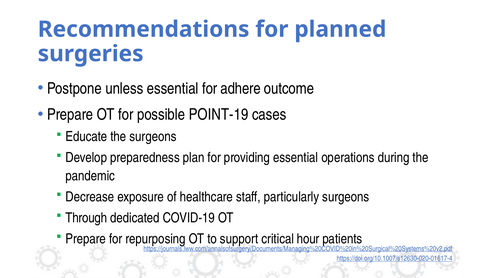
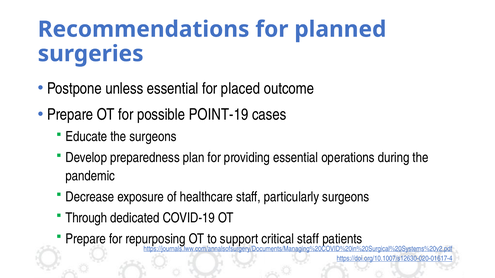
adhere: adhere -> placed (241, 89)
critical hour: hour -> staff (308, 239)
